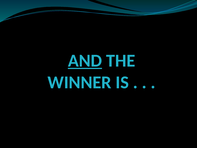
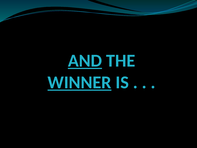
WINNER underline: none -> present (79, 82)
